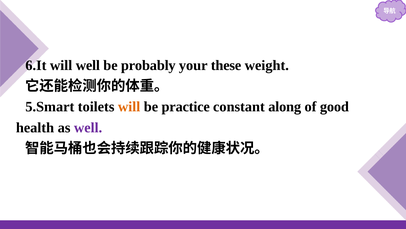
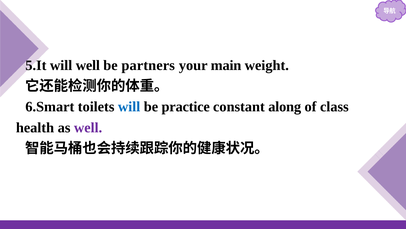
6.It: 6.It -> 5.It (36, 65)
probably: probably -> partners (148, 65)
these: these -> main (226, 65)
5.Smart: 5.Smart -> 6.Smart (50, 107)
will colour: orange -> blue (129, 107)
good: good -> class (334, 107)
